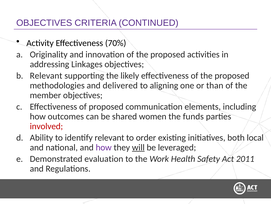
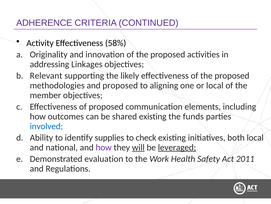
OBJECTIVES: OBJECTIVES -> ADHERENCE (44, 23)
70%: 70% -> 58% (116, 43)
and delivered: delivered -> proposed (120, 85)
or than: than -> local (215, 85)
shared women: women -> existing (153, 116)
involved colour: red -> blue (46, 126)
identify relevant: relevant -> supplies (109, 137)
order: order -> check (146, 137)
leveraged underline: none -> present (177, 147)
